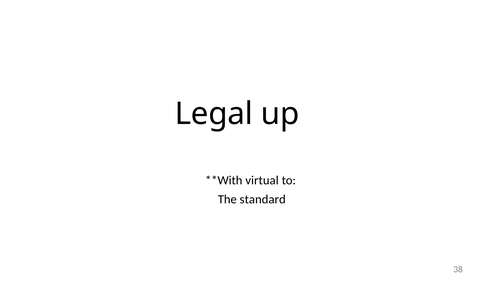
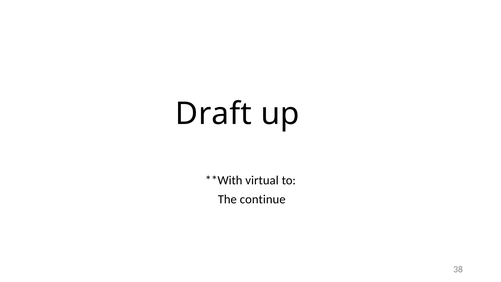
Legal: Legal -> Draft (214, 114)
standard: standard -> continue (263, 199)
